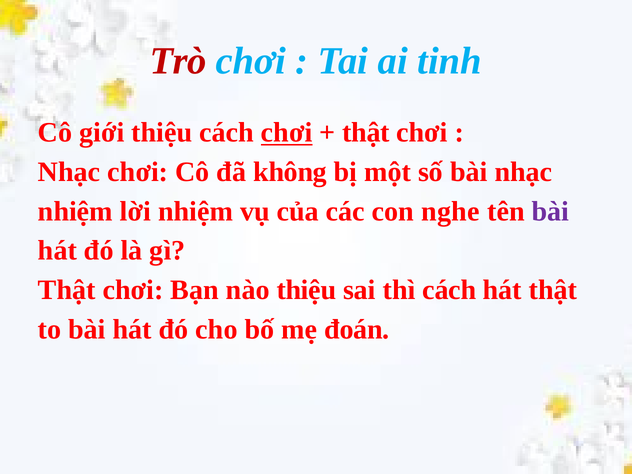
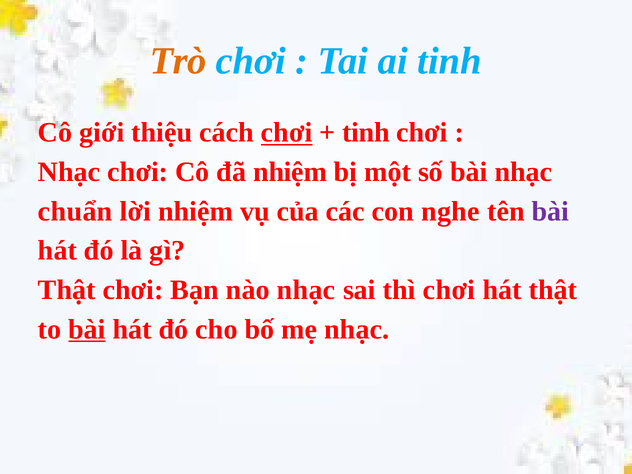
Trò colour: red -> orange (178, 61)
thật: thật -> tinh (366, 133)
đã không: không -> nhiệm (290, 172)
nhiệm: nhiệm -> chuẩn (75, 211)
nào thiệu: thiệu -> nhạc (306, 290)
thì cách: cách -> chơi (449, 290)
bài underline: none -> present (87, 329)
mẹ đoán: đoán -> nhạc (357, 329)
